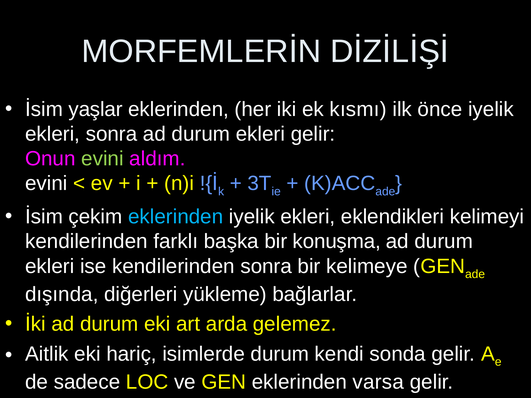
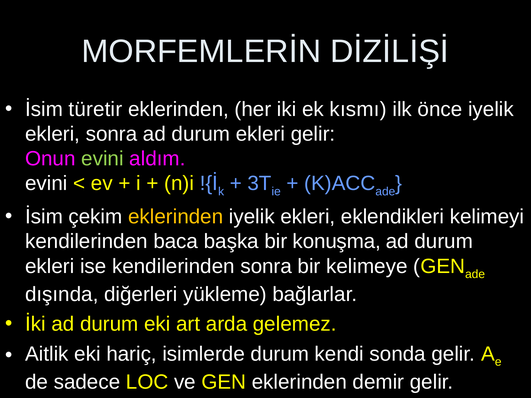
yaşlar: yaşlar -> türetir (95, 109)
eklerinden colour: light blue -> yellow (176, 217)
farklı: farklı -> baca (176, 242)
varsa: varsa -> demir (378, 382)
